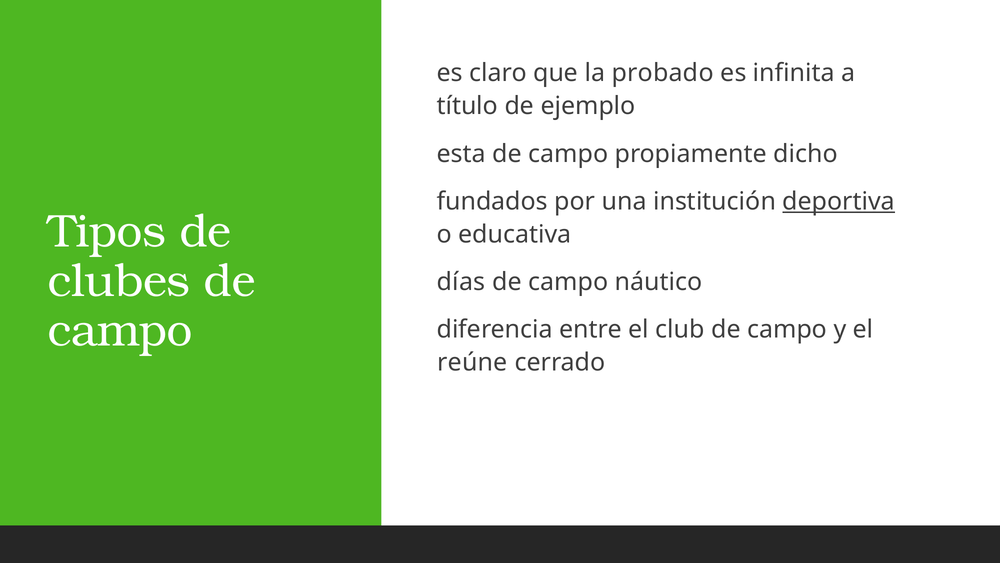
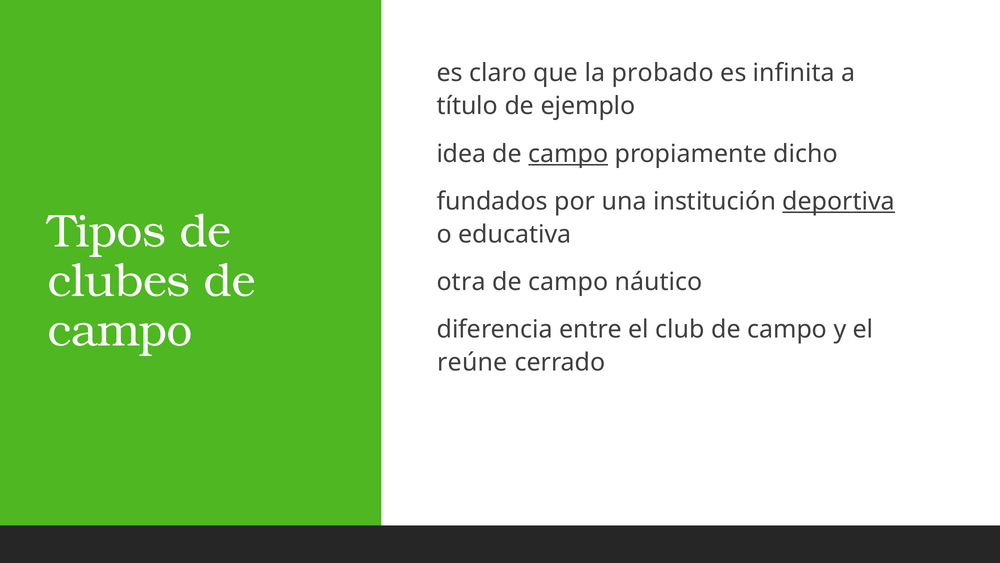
esta: esta -> idea (461, 154)
campo underline: none -> present (568, 154)
días: días -> otra (461, 282)
